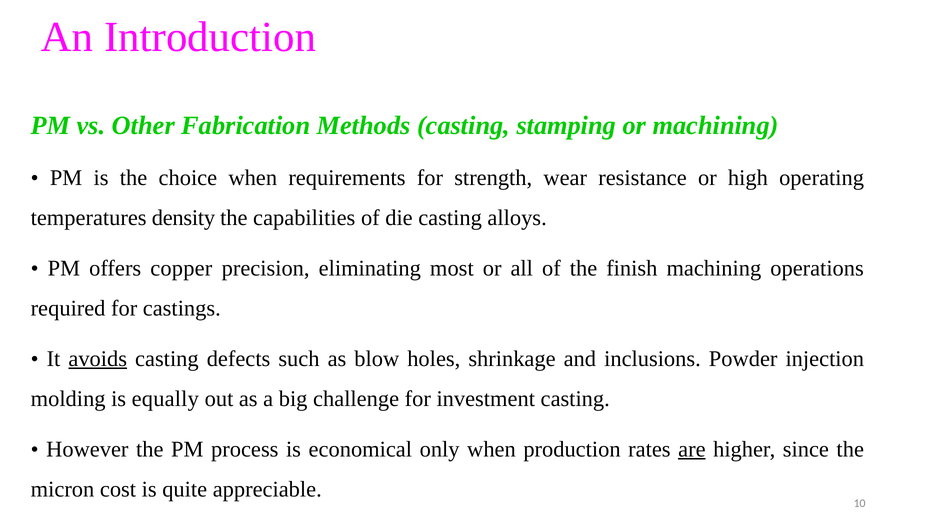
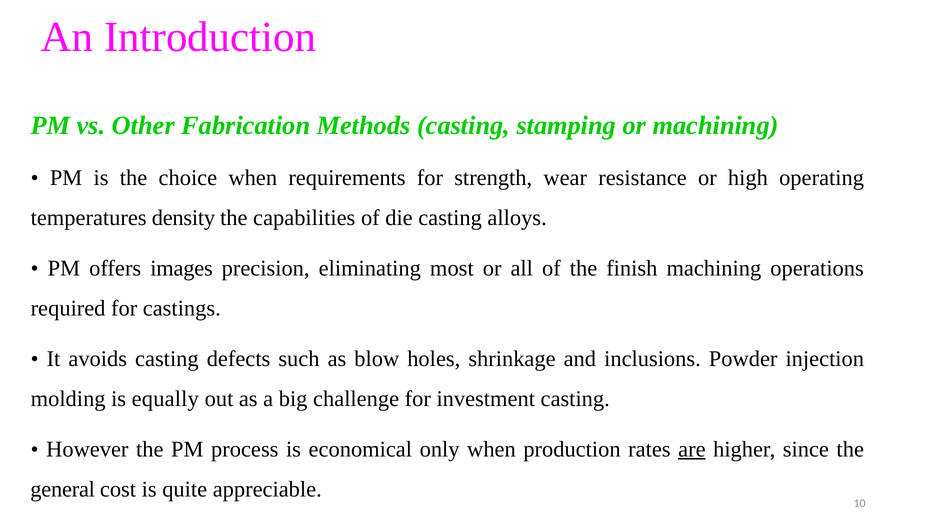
copper: copper -> images (182, 268)
avoids underline: present -> none (98, 359)
micron: micron -> general (63, 490)
